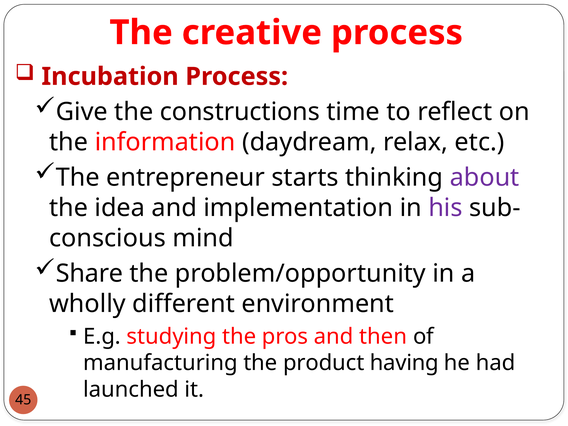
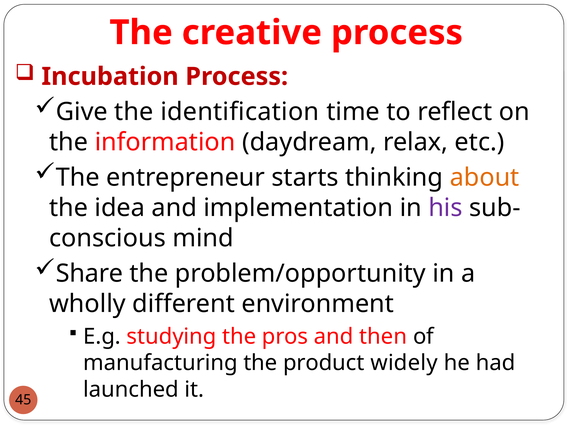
constructions: constructions -> identification (240, 112)
about colour: purple -> orange (485, 178)
having: having -> widely (404, 363)
